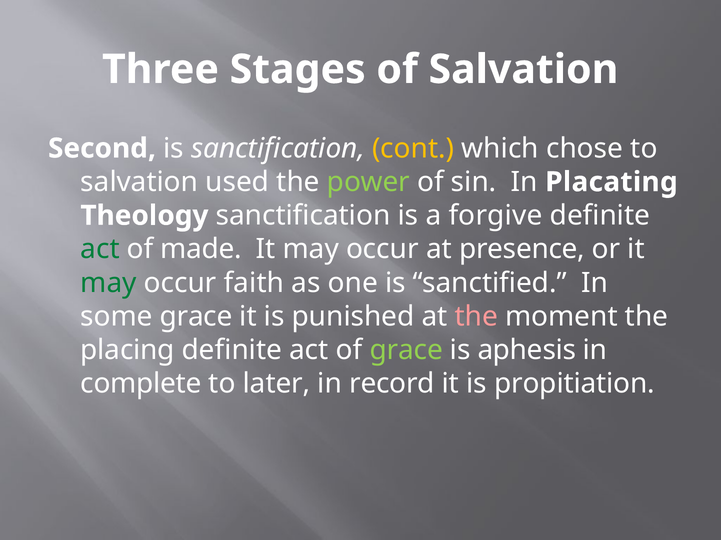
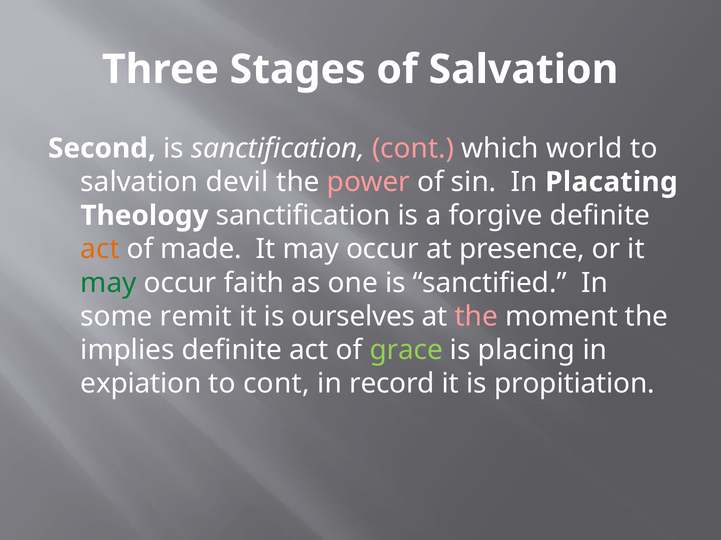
cont colour: yellow -> pink (413, 149)
chose: chose -> world (584, 149)
used: used -> devil (237, 182)
power colour: light green -> pink (368, 182)
act colour: green -> orange (100, 250)
some grace: grace -> remit (196, 317)
punished: punished -> ourselves (353, 317)
placing: placing -> implies (127, 351)
aphesis: aphesis -> placing (526, 351)
complete: complete -> expiation (141, 384)
to later: later -> cont (276, 384)
